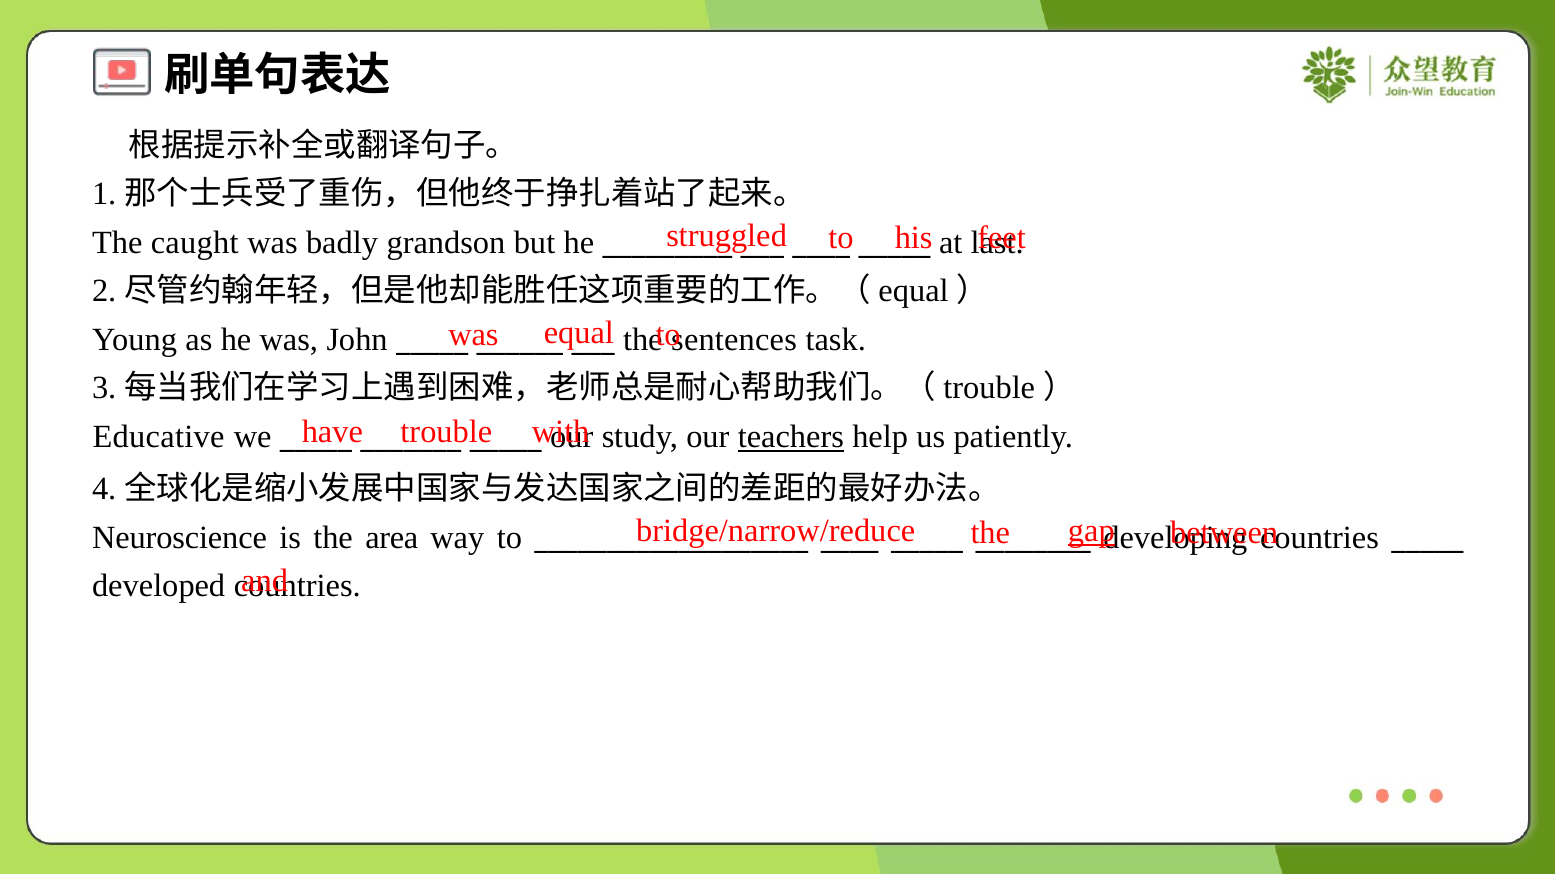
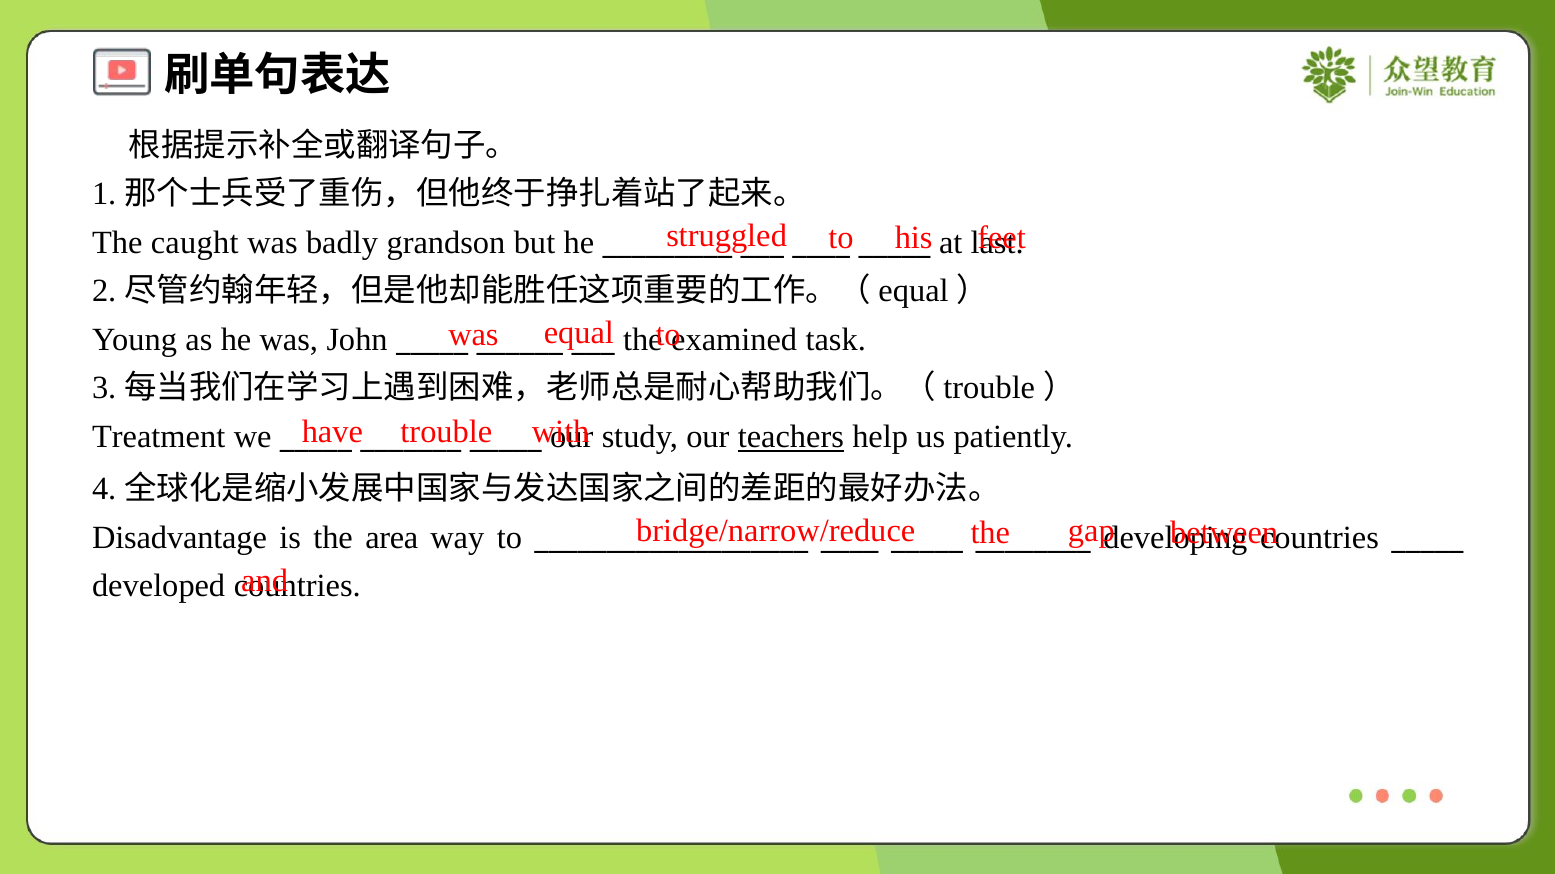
sentences: sentences -> examined (734, 340)
Educative: Educative -> Treatment (159, 437)
gap underline: present -> none (1091, 531)
Neuroscience: Neuroscience -> Disadvantage (180, 538)
